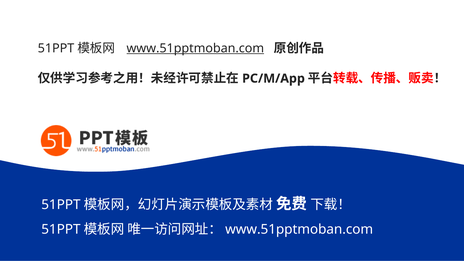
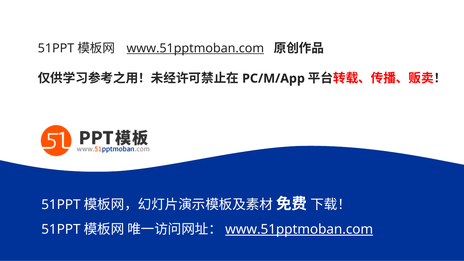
www.51pptmoban.com underline: none -> present (299, 229)
